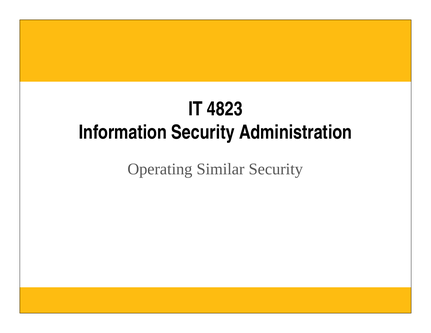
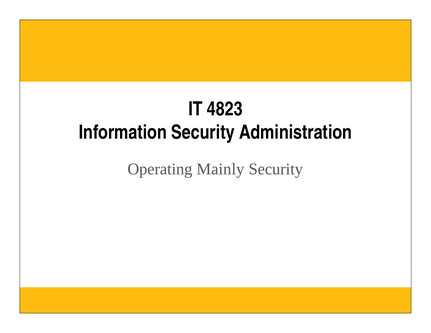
Similar: Similar -> Mainly (220, 169)
